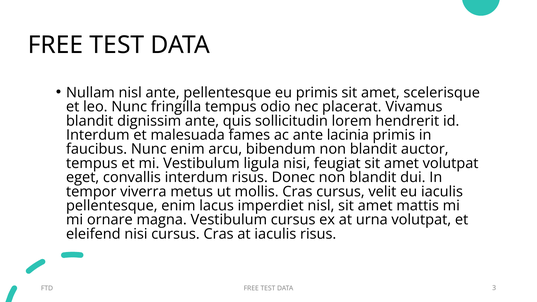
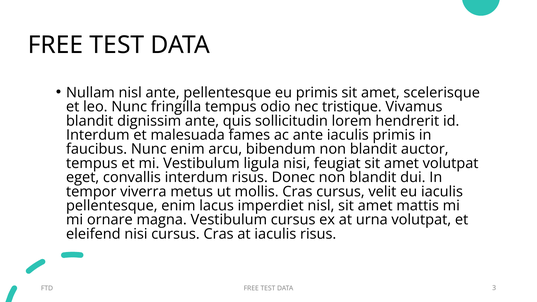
placerat: placerat -> tristique (352, 107)
ante lacinia: lacinia -> iaculis (348, 135)
